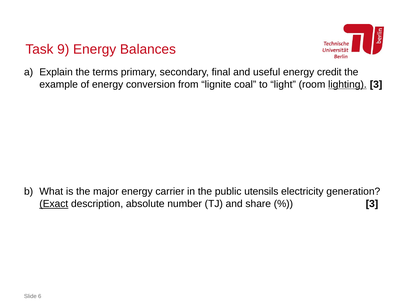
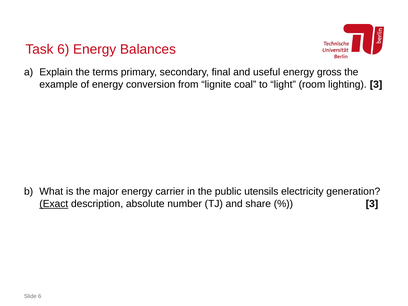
Task 9: 9 -> 6 (63, 49)
credit: credit -> gross (329, 72)
lighting underline: present -> none (347, 84)
